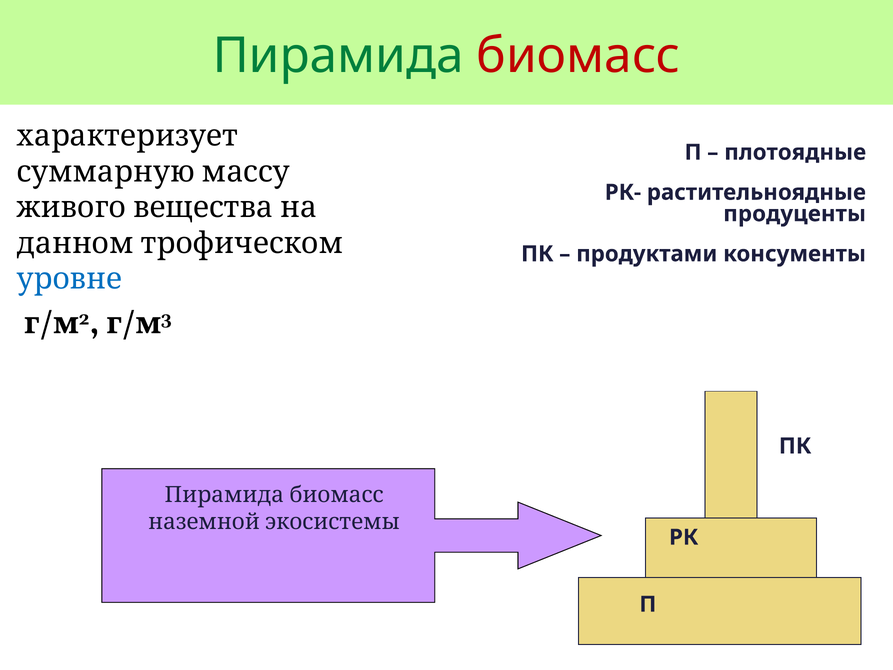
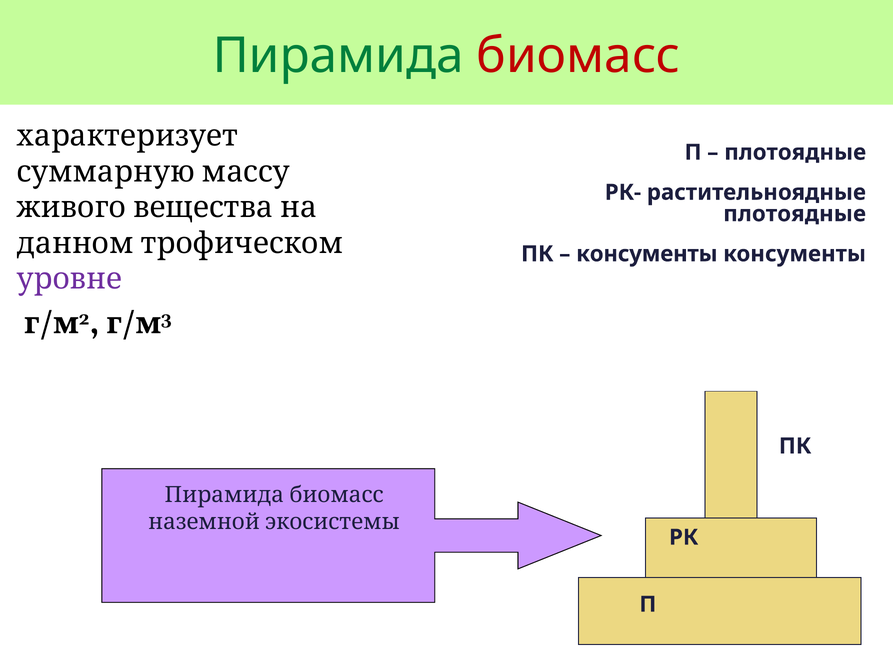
продуценты: продуценты -> плотоядные (795, 214)
продуктами: продуктами -> консументы (647, 254)
уровне colour: blue -> purple (70, 279)
